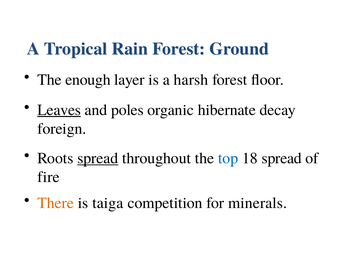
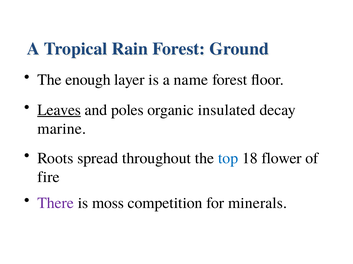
harsh: harsh -> name (191, 80)
hibernate: hibernate -> insulated (227, 110)
foreign: foreign -> marine (62, 129)
spread underline: present -> none (98, 159)
18 spread: spread -> flower (282, 159)
There colour: orange -> purple (56, 204)
taiga: taiga -> moss (108, 204)
